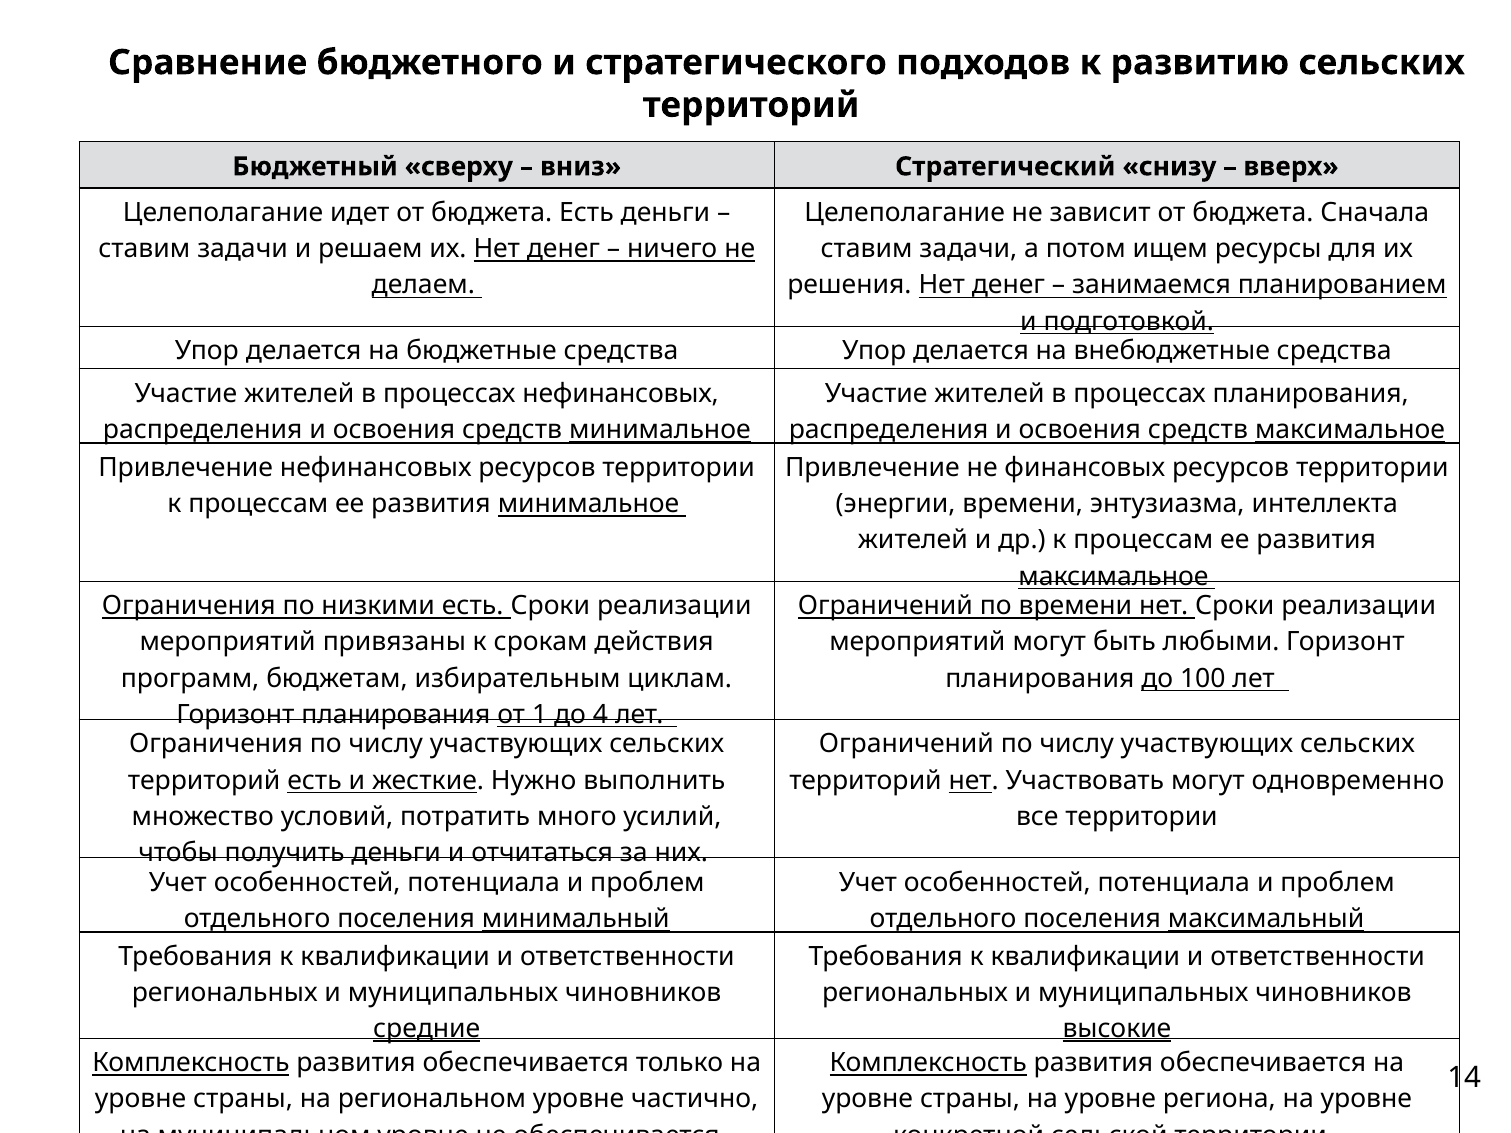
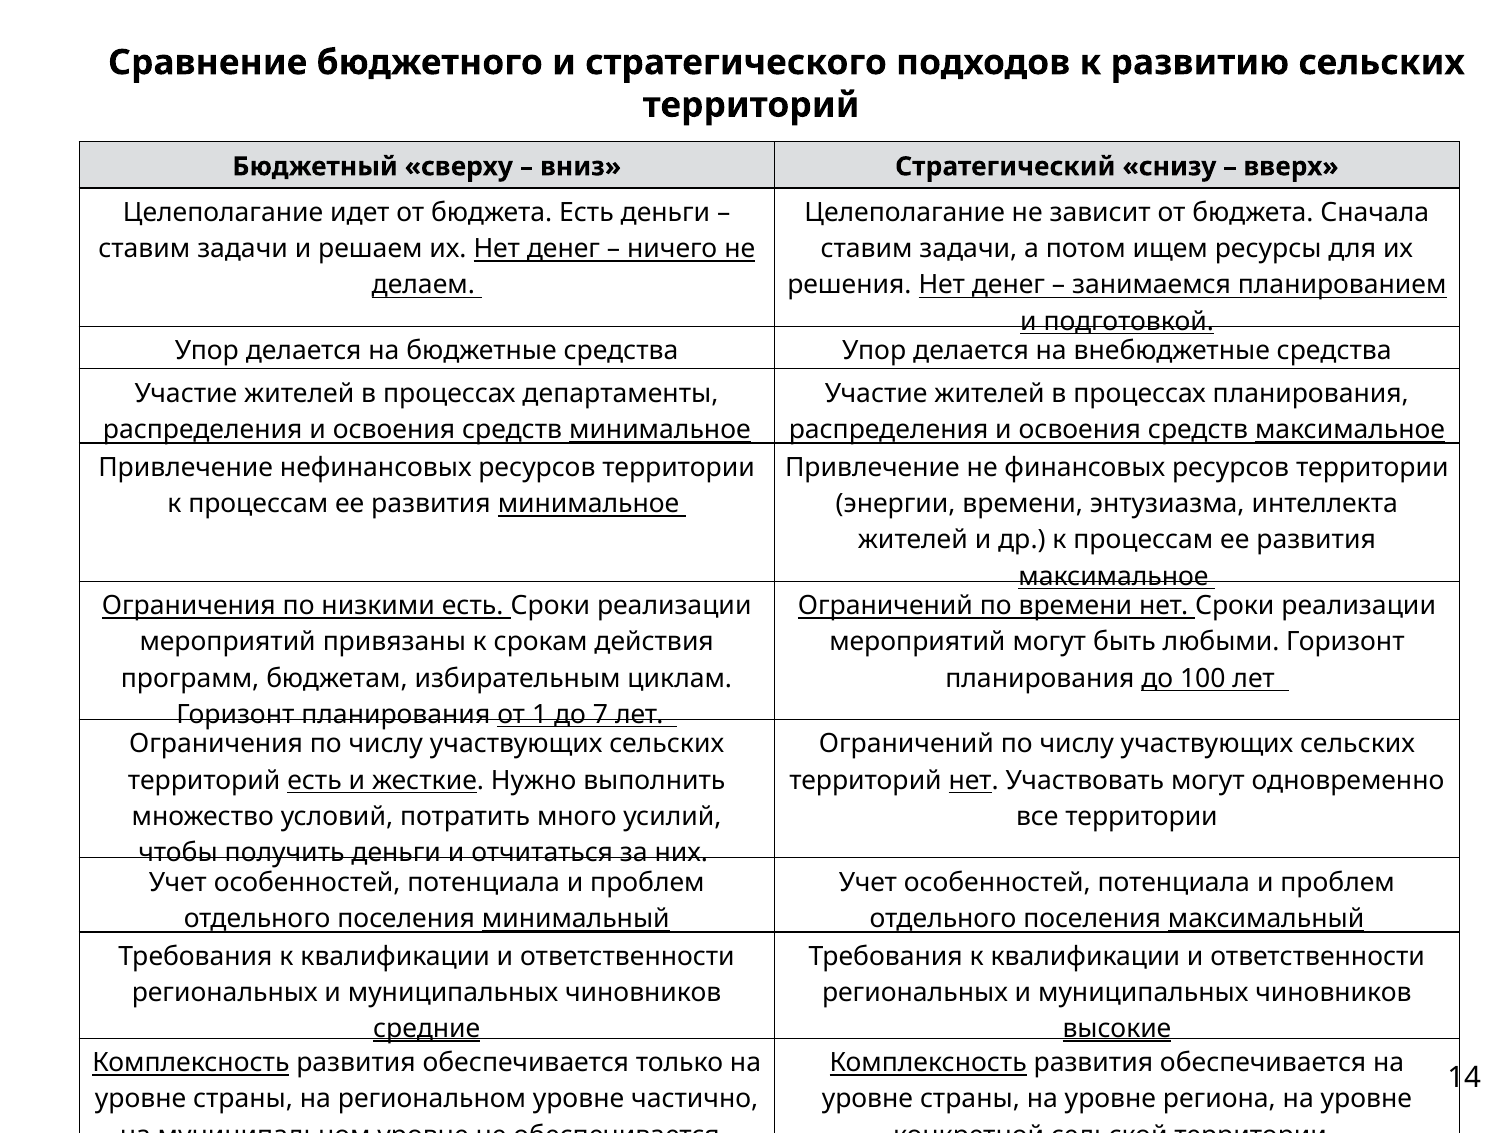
процессах нефинансовых: нефинансовых -> департаменты (620, 394)
4: 4 -> 7 (601, 715)
